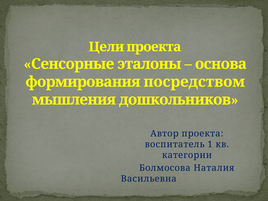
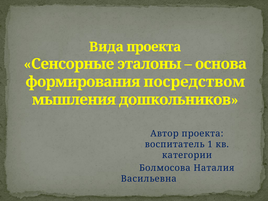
Цели: Цели -> Вида (106, 47)
